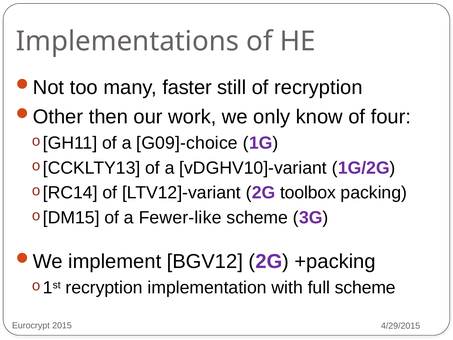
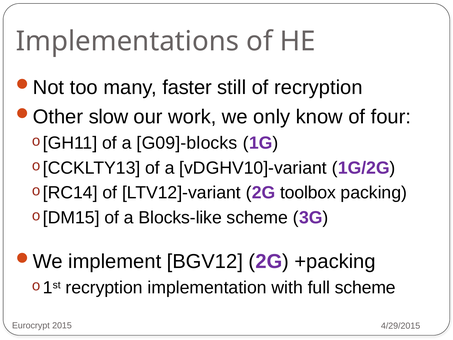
then: then -> slow (109, 117)
G09]-choice: G09]-choice -> G09]-blocks (187, 143)
Fewer-like: Fewer-like -> Blocks-like (180, 218)
